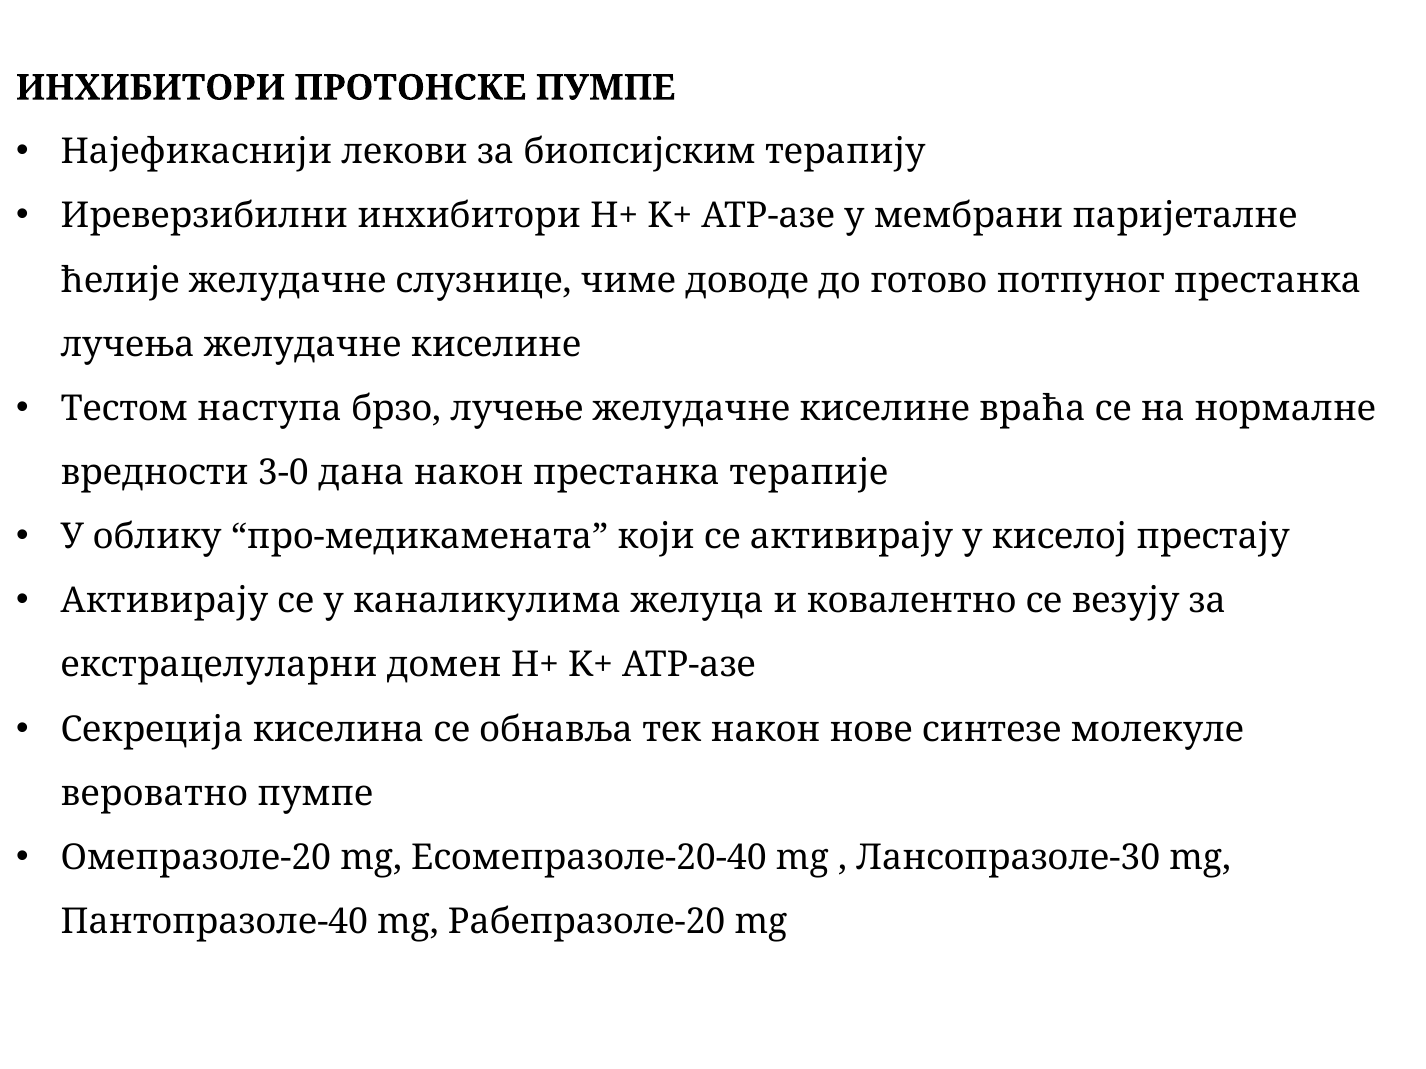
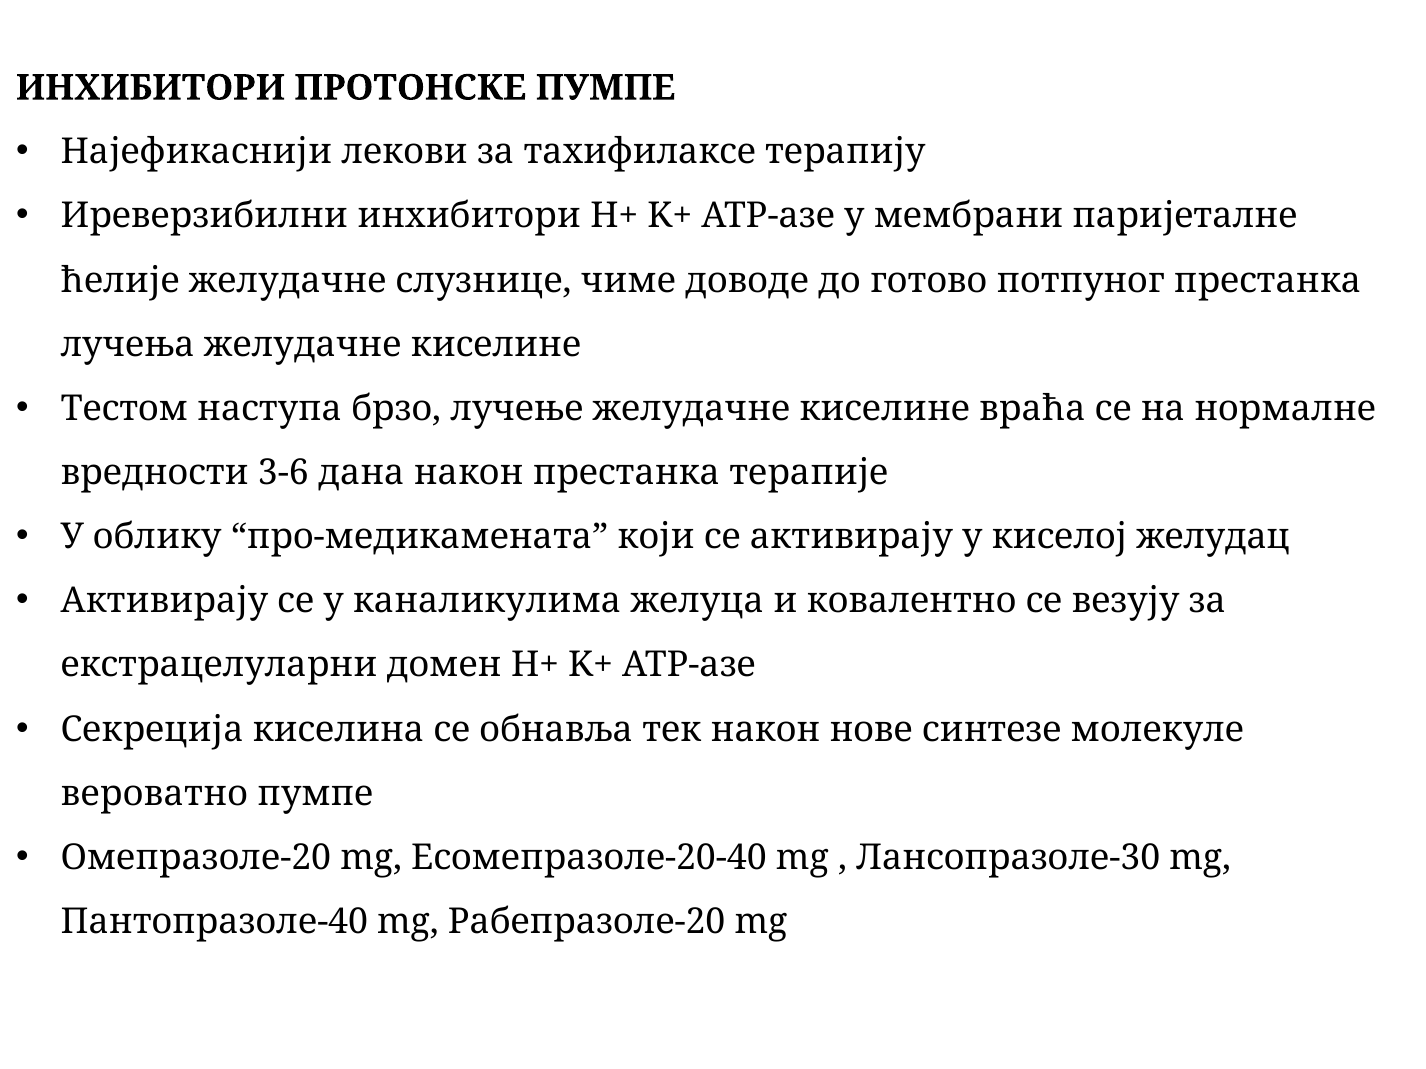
биопсијским: биопсијским -> тахифилаксе (640, 152)
3-0: 3-0 -> 3-6 (283, 473)
престају: престају -> желудац (1213, 537)
